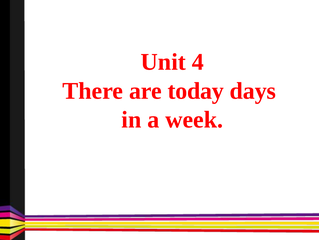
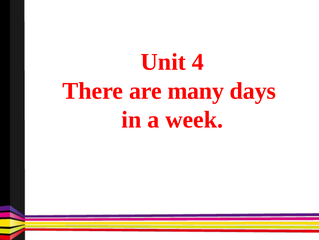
today: today -> many (196, 91)
